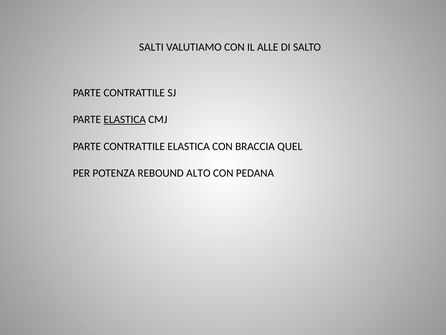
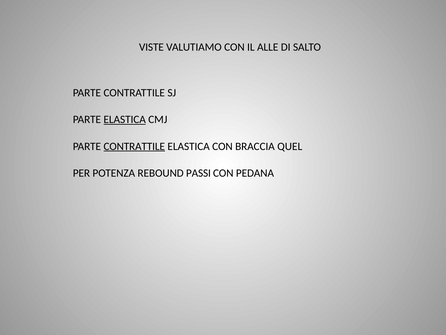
SALTI: SALTI -> VISTE (151, 47)
CONTRATTILE underline: none -> present (134, 146)
ALTO: ALTO -> PASSI (198, 173)
